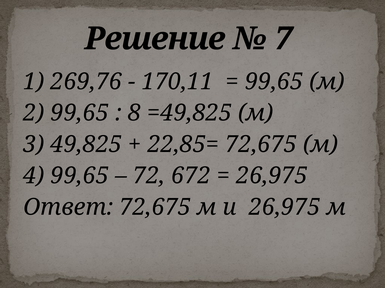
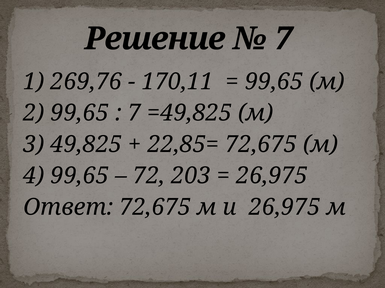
8: 8 -> 7 (134, 113)
672: 672 -> 203 (191, 176)
